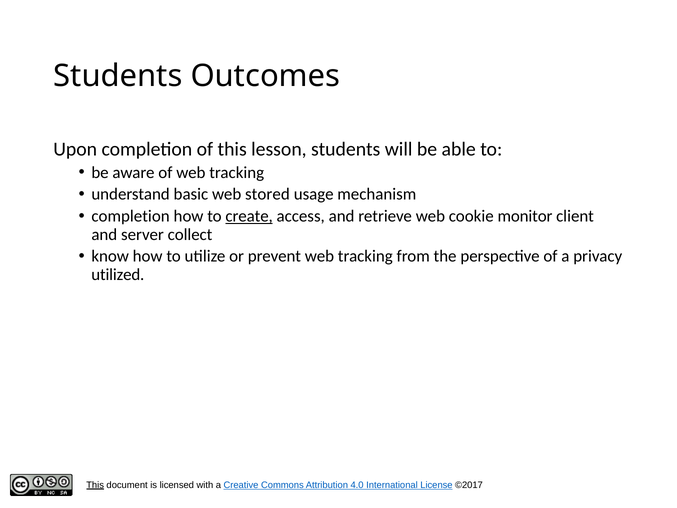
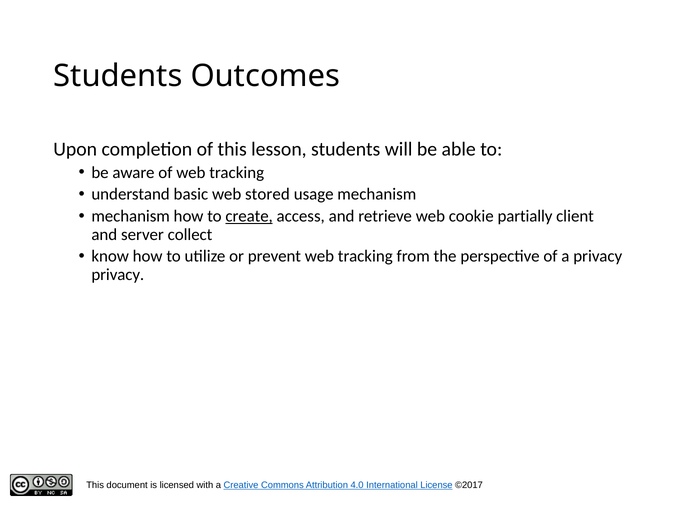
completion: completion -> mechanism (131, 216)
monitor: monitor -> partially (525, 216)
utilized: utilized -> privacy (118, 274)
This underline: present -> none (95, 485)
